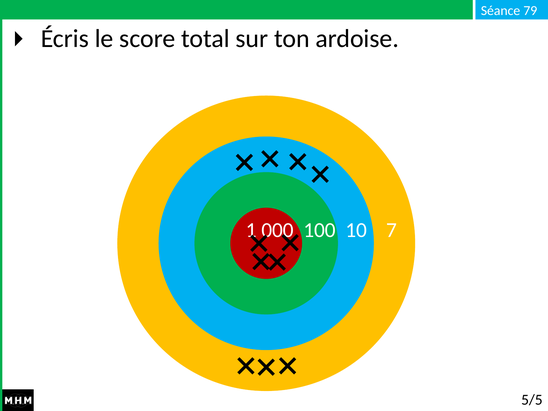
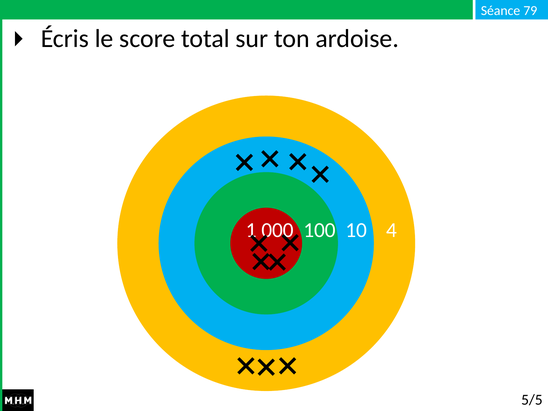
7: 7 -> 4 (391, 230)
